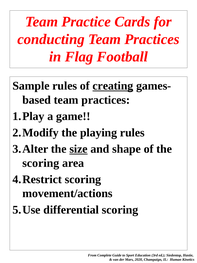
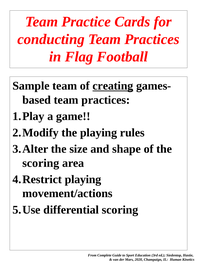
Sample rules: rules -> team (65, 86)
size underline: present -> none (79, 149)
scoring: scoring -> playing (83, 179)
